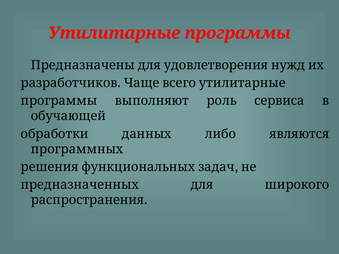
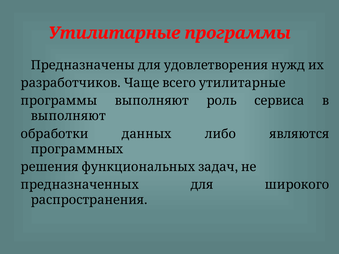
обучающей: обучающей -> выполняют (68, 116)
